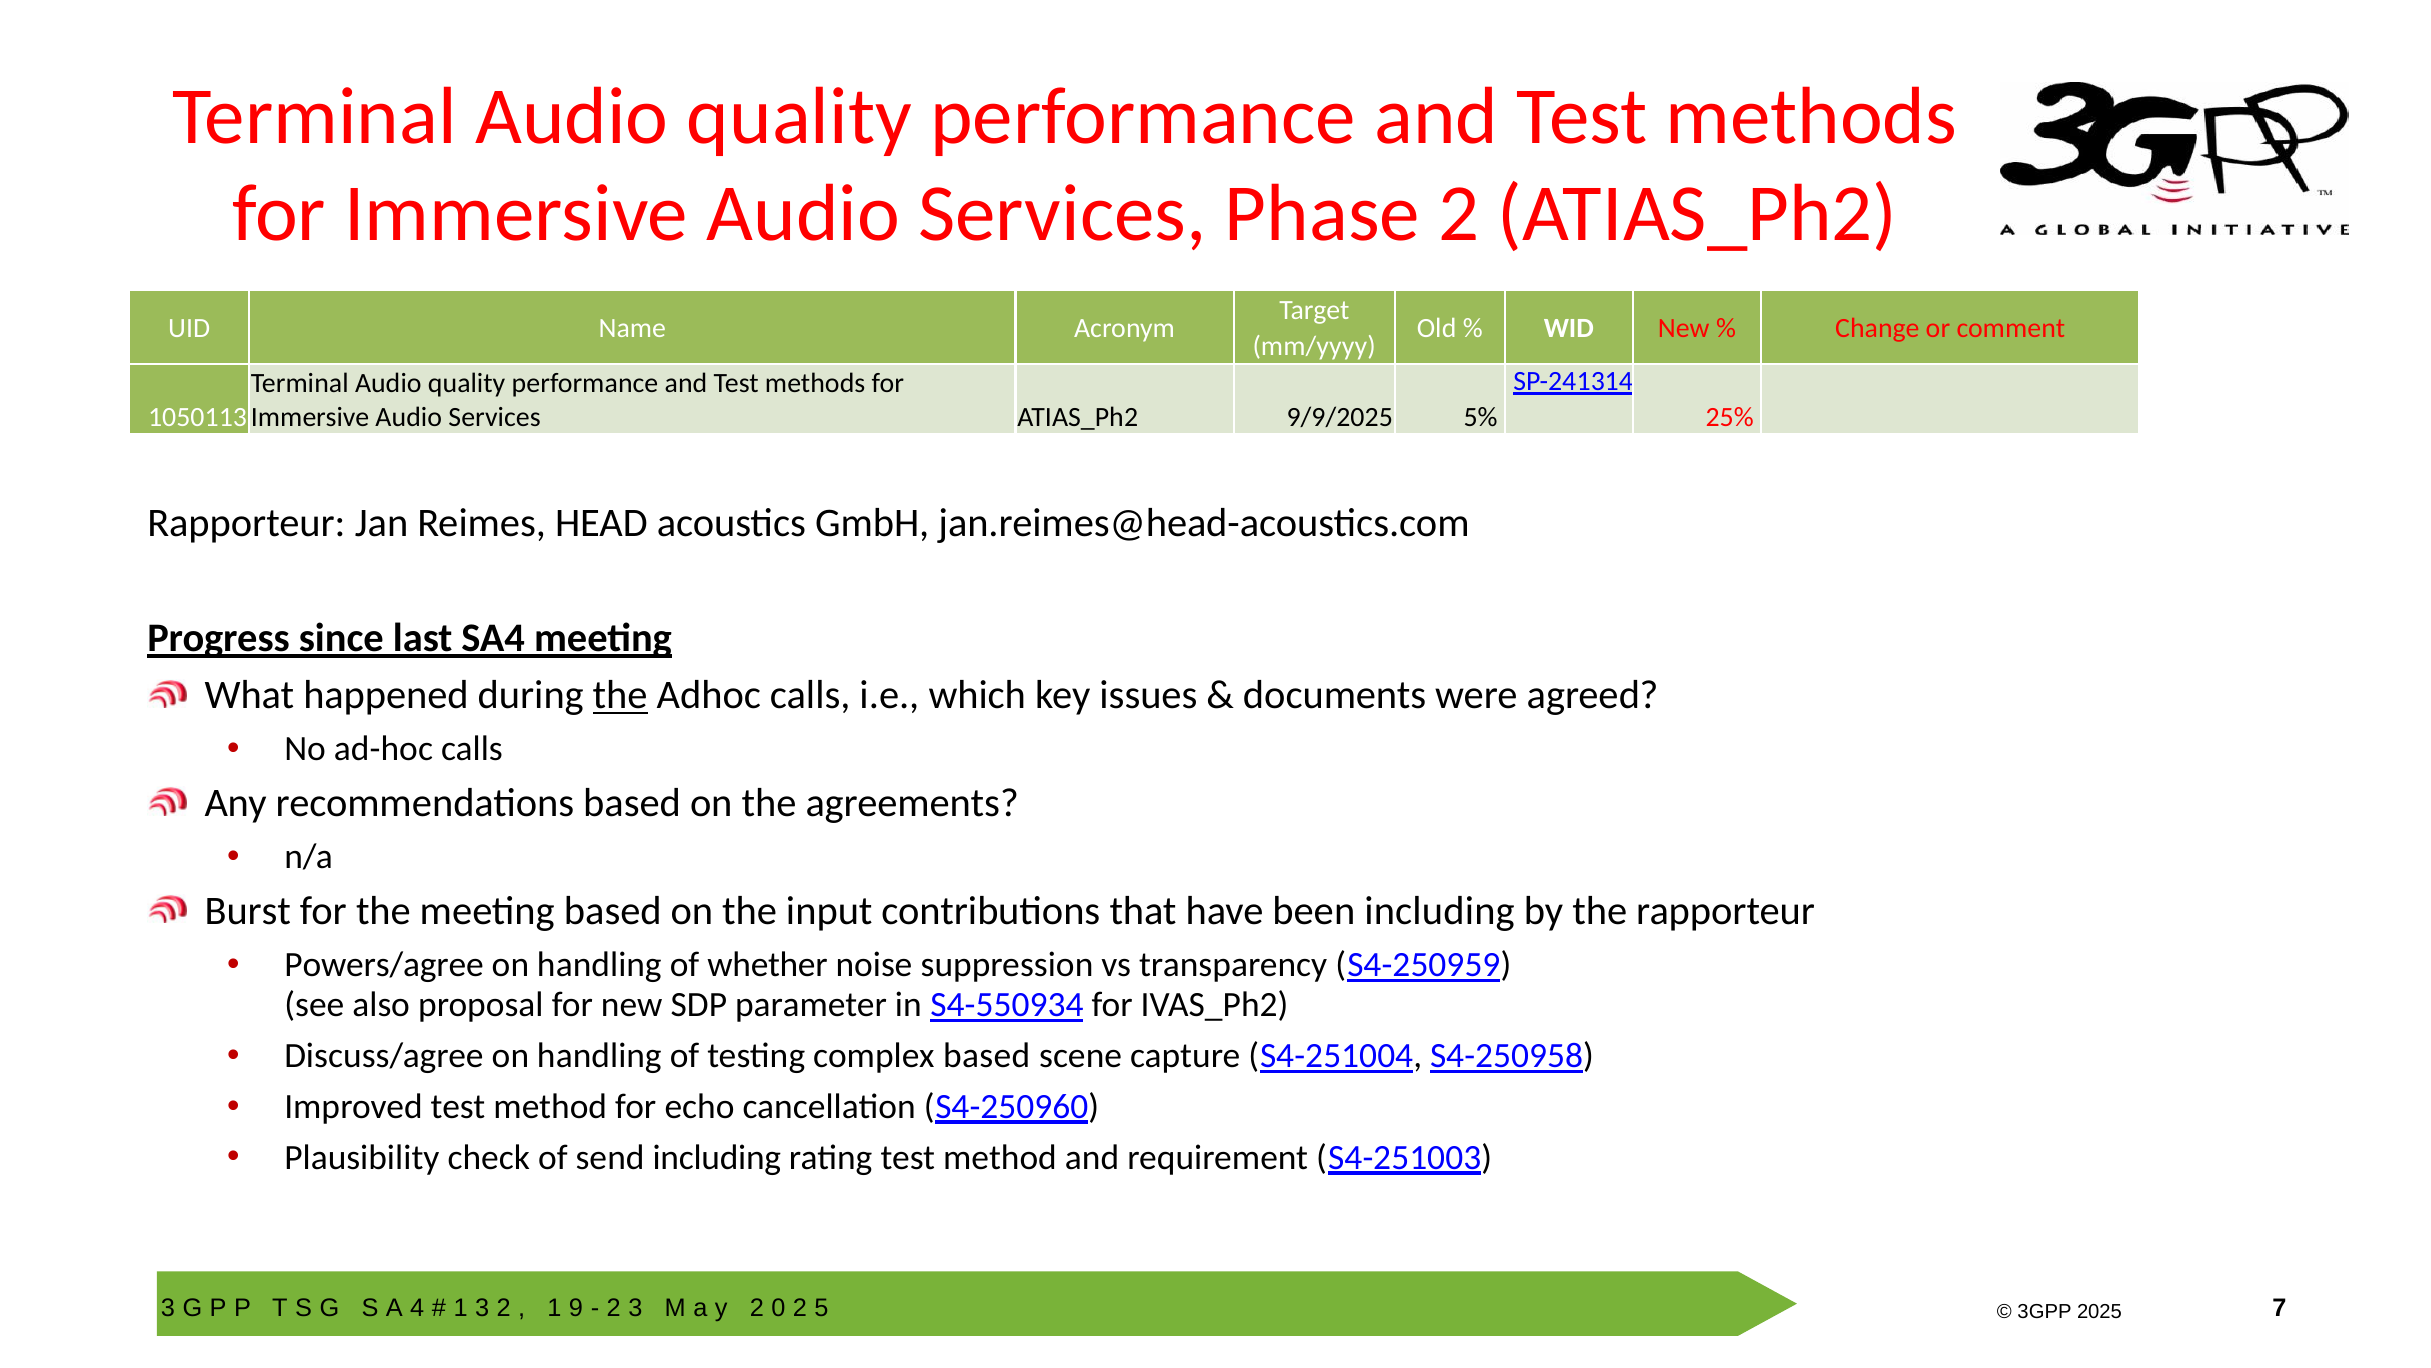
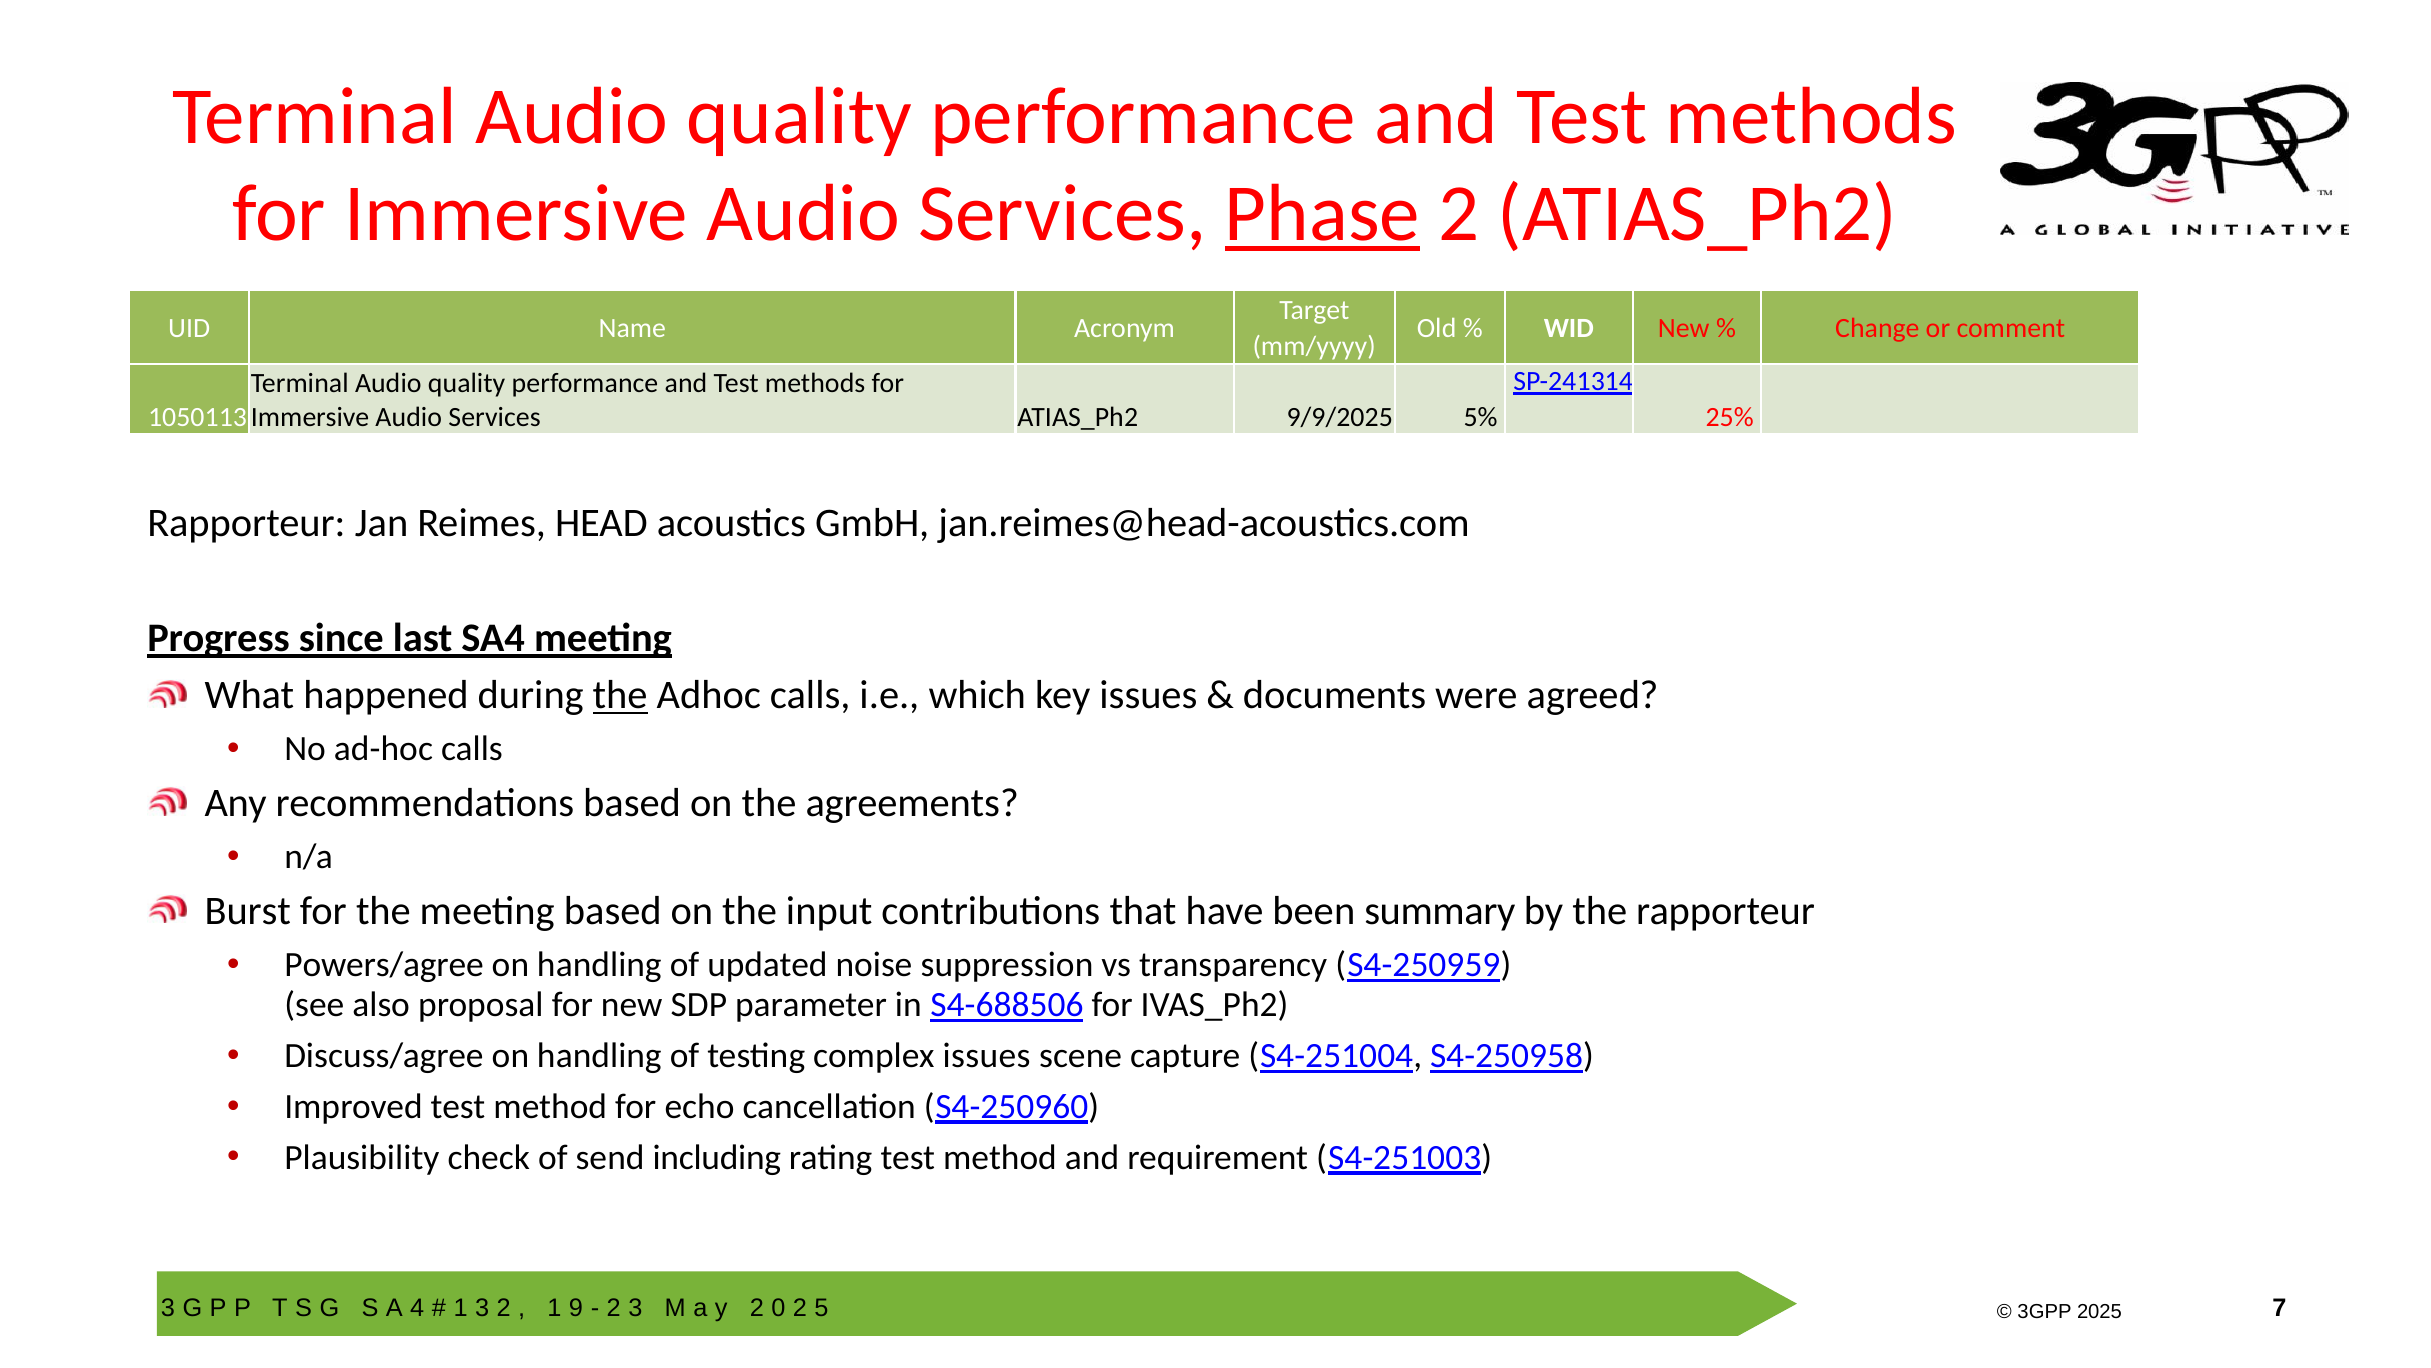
Phase underline: none -> present (1322, 214)
been including: including -> summary (1440, 910)
whether: whether -> updated (767, 965)
S4-550934: S4-550934 -> S4-688506 (1007, 1005)
complex based: based -> issues (987, 1055)
